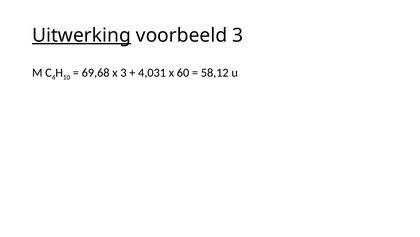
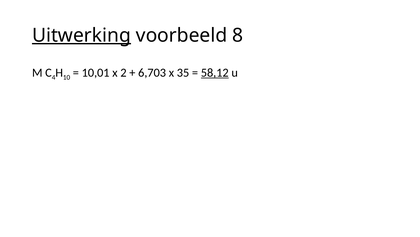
voorbeeld 3: 3 -> 8 (238, 35)
69,68: 69,68 -> 10,01 (96, 72)
x 3: 3 -> 2 (123, 72)
4,031: 4,031 -> 6,703 (152, 72)
60: 60 -> 35 (183, 72)
58,12 underline: none -> present (215, 72)
